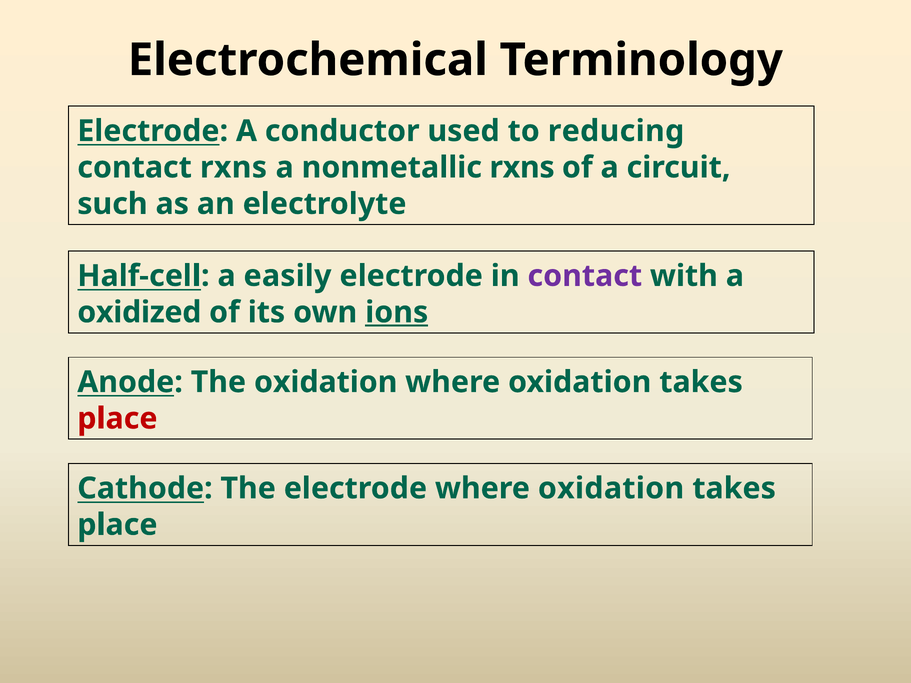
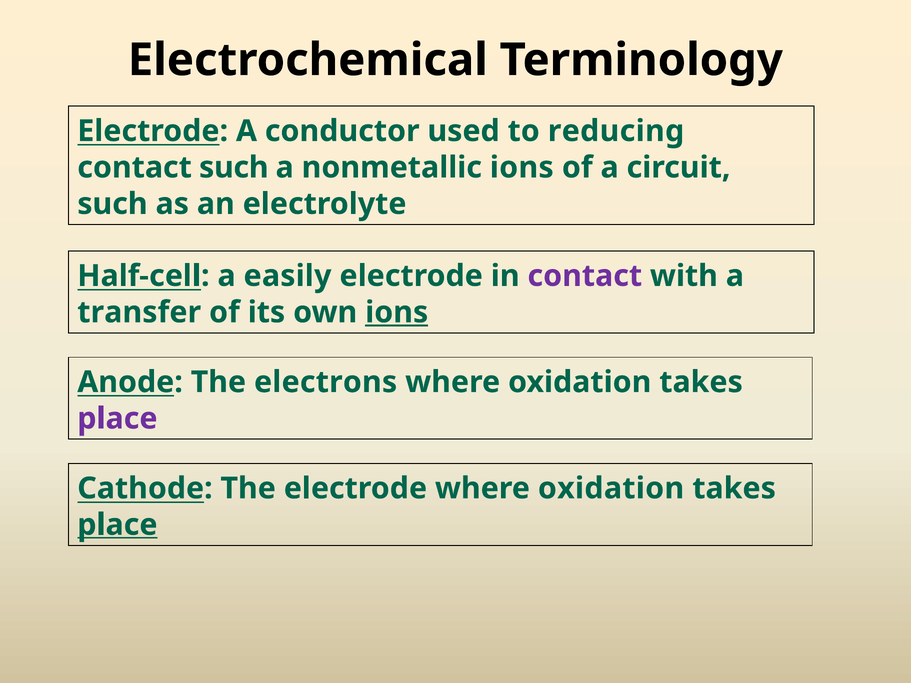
contact rxns: rxns -> such (234, 168)
nonmetallic rxns: rxns -> ions (522, 168)
oxidized: oxidized -> transfer (139, 312)
The oxidation: oxidation -> electrons (326, 382)
place colour: red -> purple (117, 419)
place underline: none -> present (117, 525)
